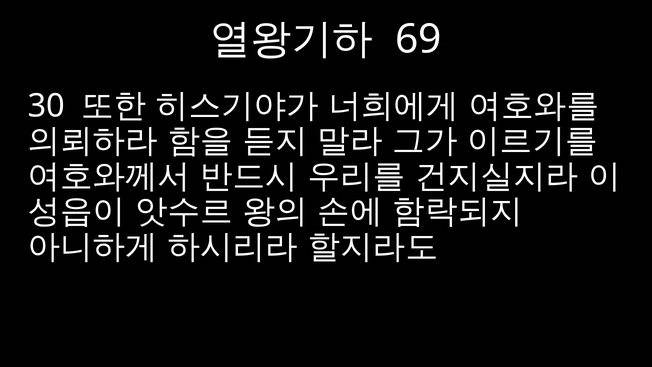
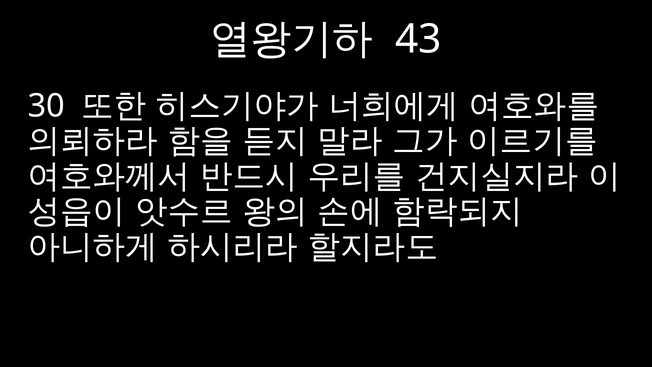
69: 69 -> 43 (418, 39)
